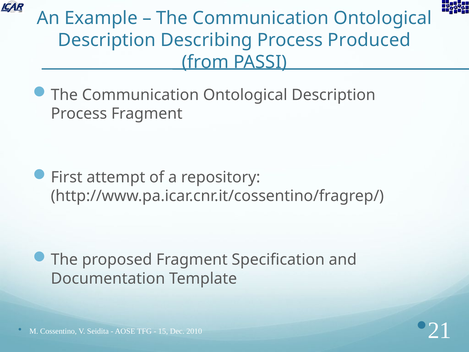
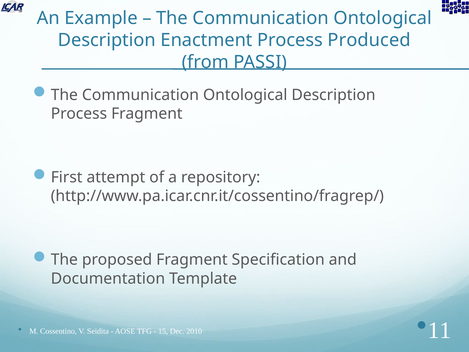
Describing: Describing -> Enactment (207, 40)
21: 21 -> 11 (439, 330)
